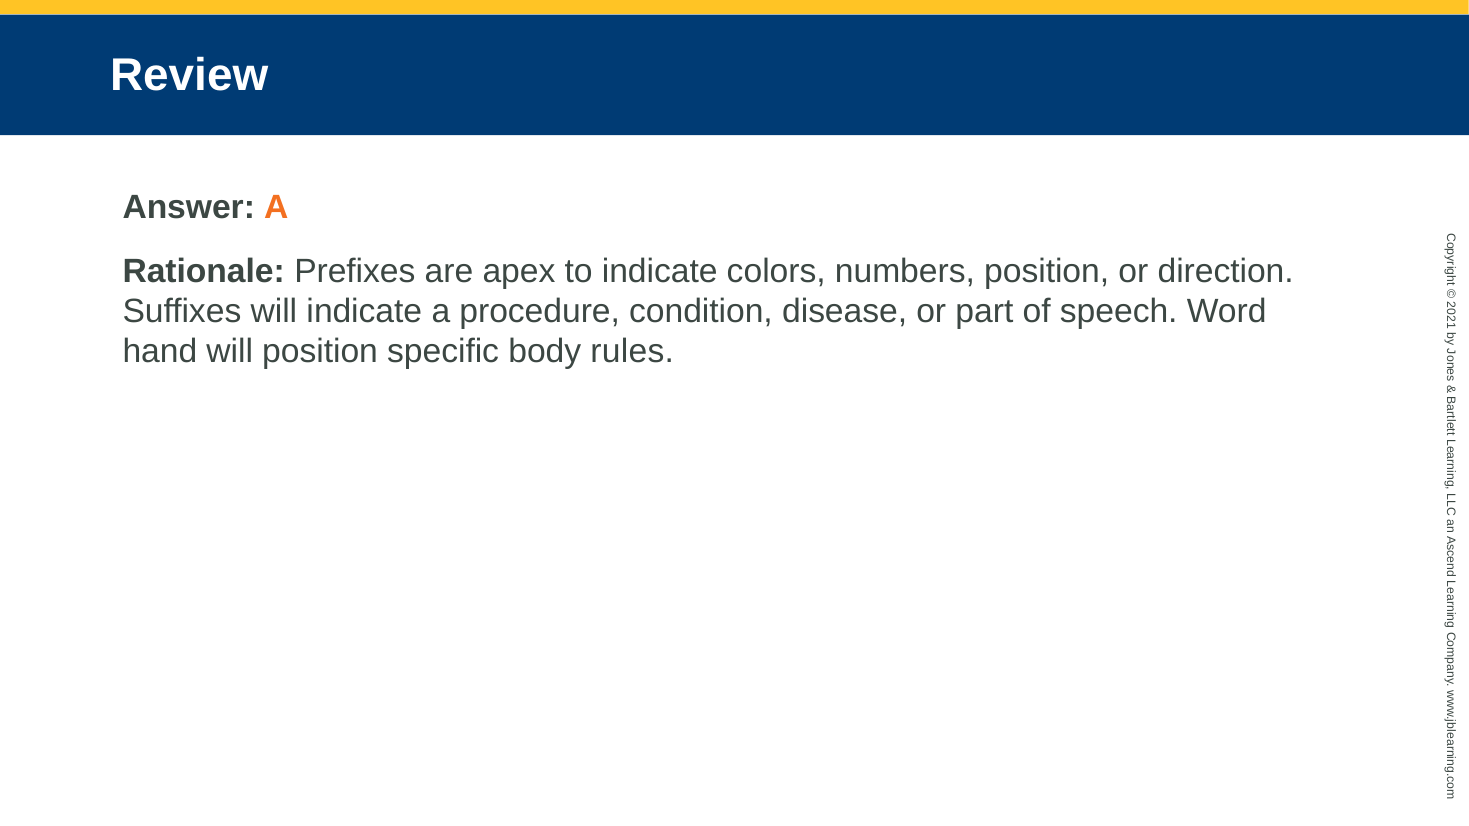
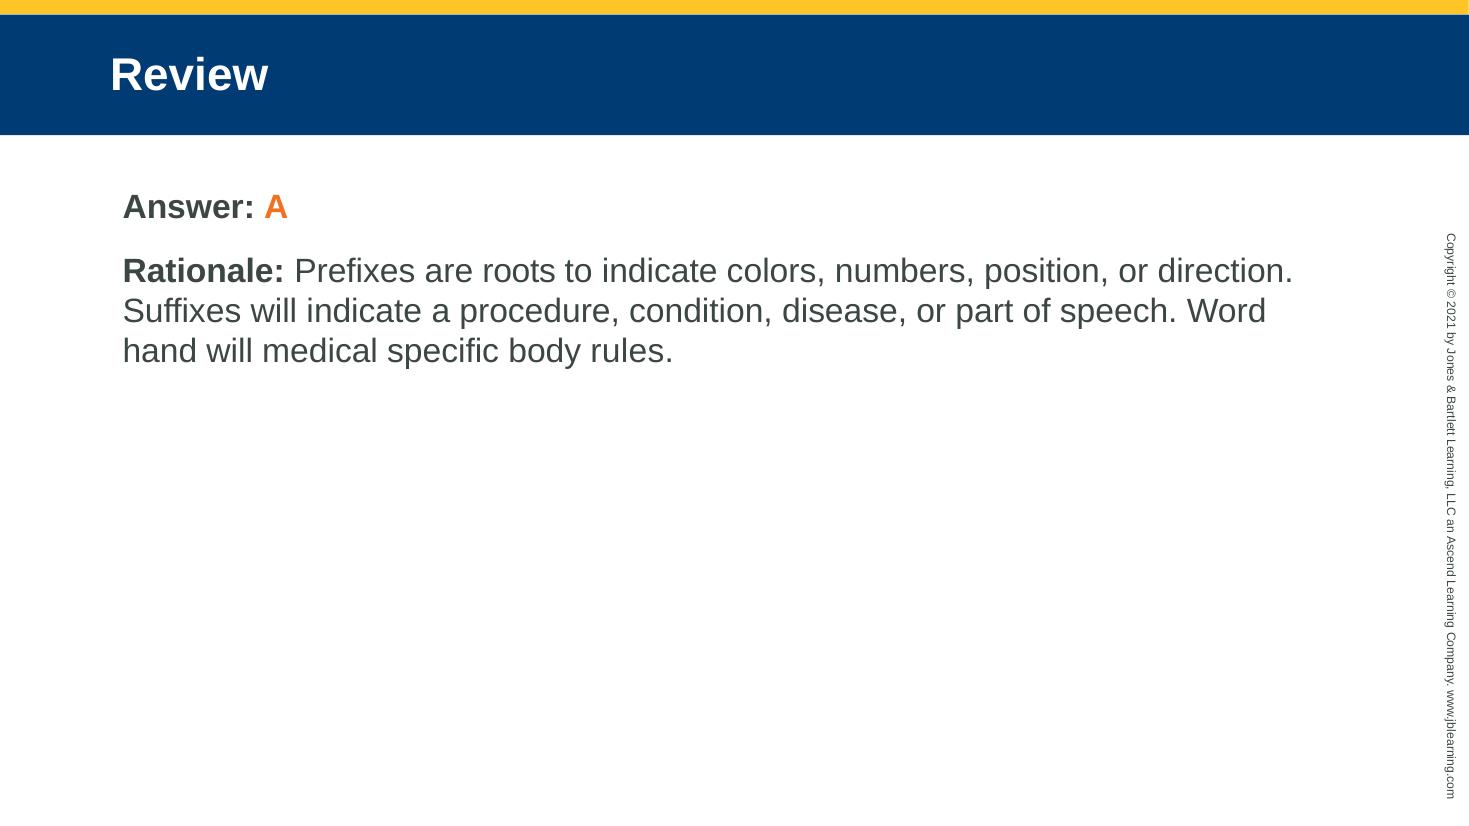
apex: apex -> roots (519, 271)
will position: position -> medical (320, 352)
